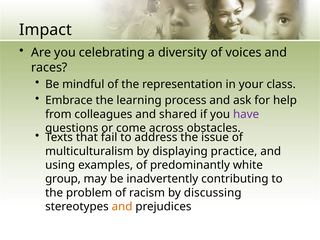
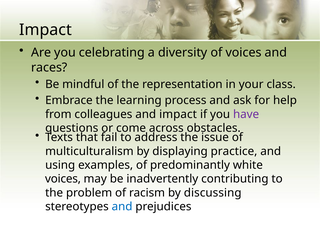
and shared: shared -> impact (178, 114)
group: group -> voices (63, 179)
and colour: orange -> blue (122, 207)
